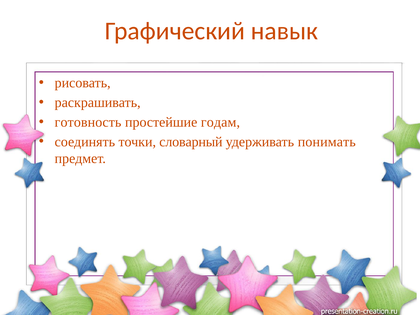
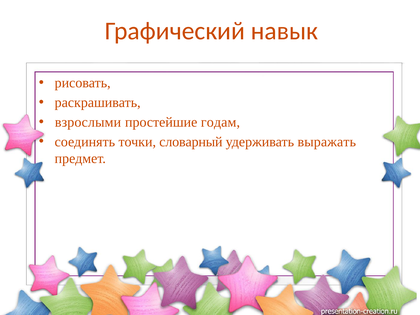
готовность: готовность -> взрослыми (88, 122)
понимать: понимать -> выражать (327, 142)
